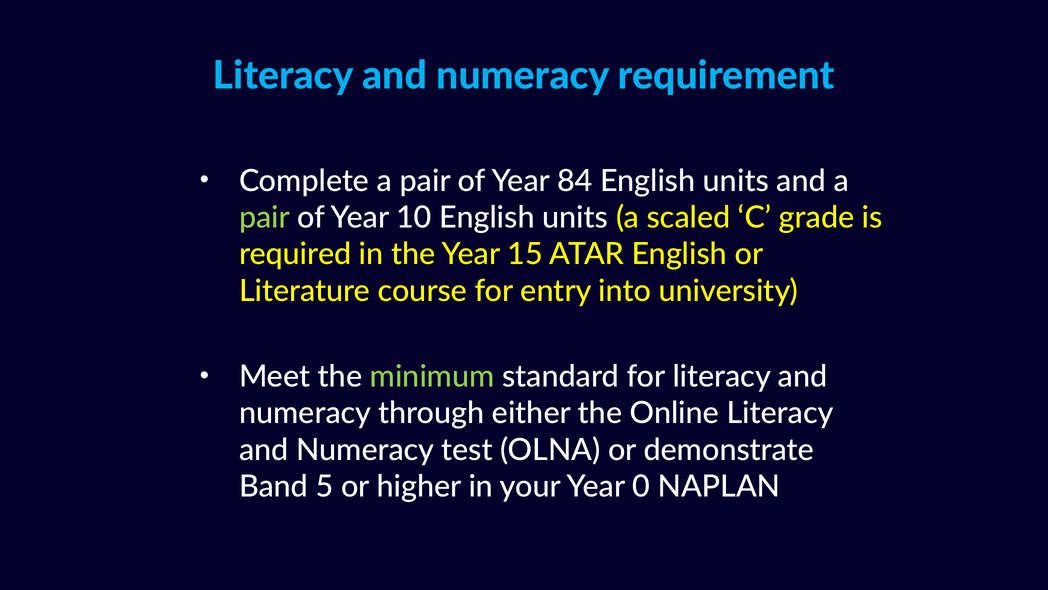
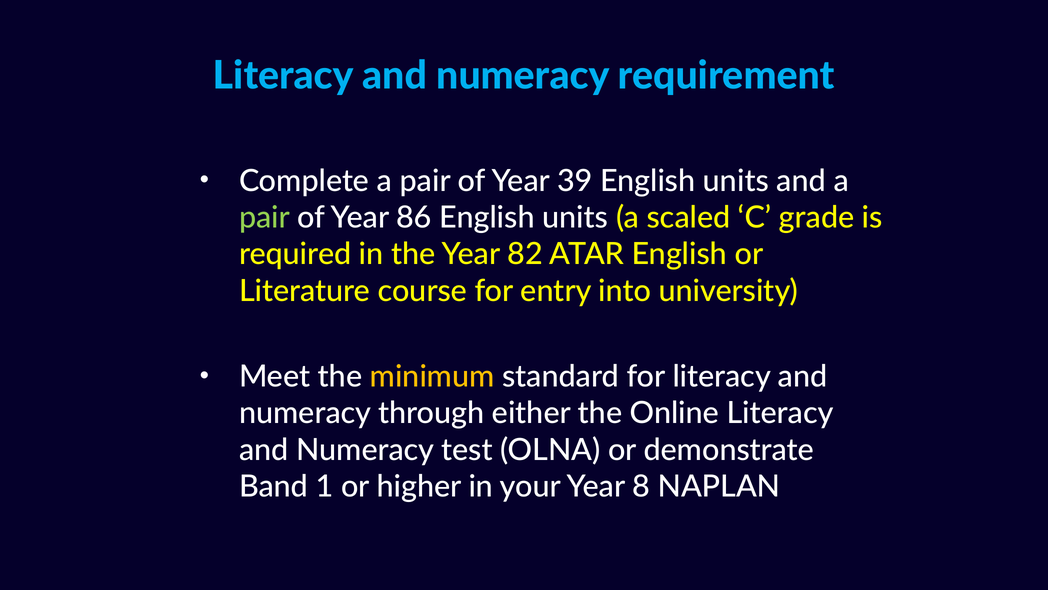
84: 84 -> 39 (575, 181)
10: 10 -> 86 (414, 217)
15: 15 -> 82 (525, 254)
minimum colour: light green -> yellow (432, 376)
5: 5 -> 1 (325, 486)
0: 0 -> 8 (641, 486)
